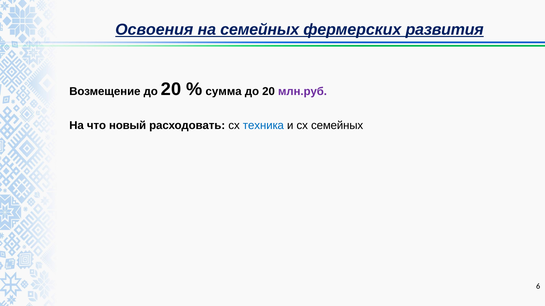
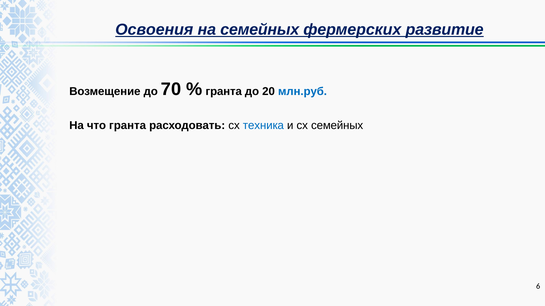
развития: развития -> развитие (445, 30)
Возмещение до 20: 20 -> 70 (171, 89)
сумма: сумма -> гранта (224, 92)
млн.руб colour: purple -> blue (302, 92)
что новый: новый -> гранта (128, 126)
